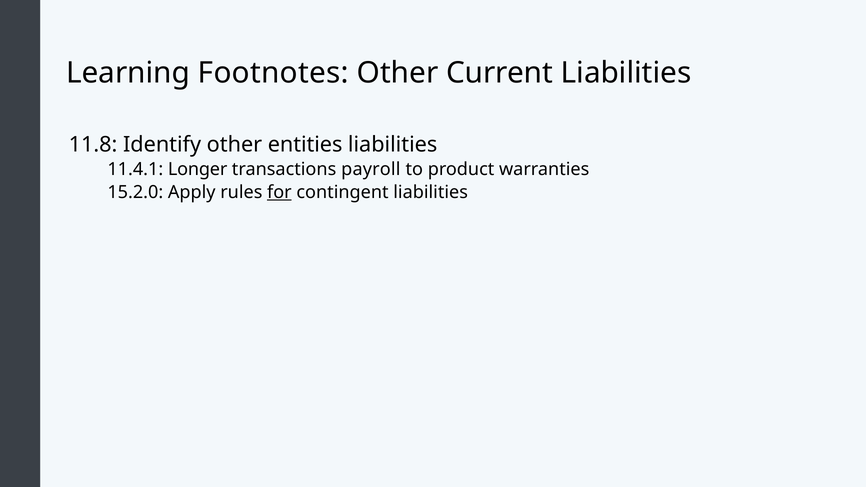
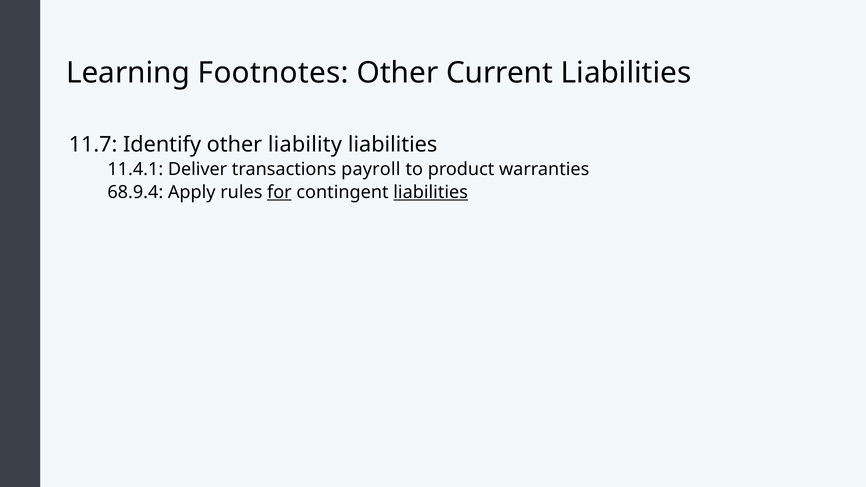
11.8: 11.8 -> 11.7 (93, 144)
entities: entities -> liability (305, 144)
Longer: Longer -> Deliver (198, 169)
15.2.0: 15.2.0 -> 68.9.4 (135, 192)
liabilities underline: none -> present (431, 192)
